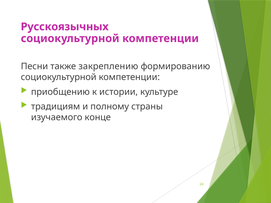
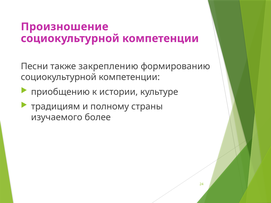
Русскоязычных: Русскоязычных -> Произношение (65, 27)
конце: конце -> более (98, 117)
